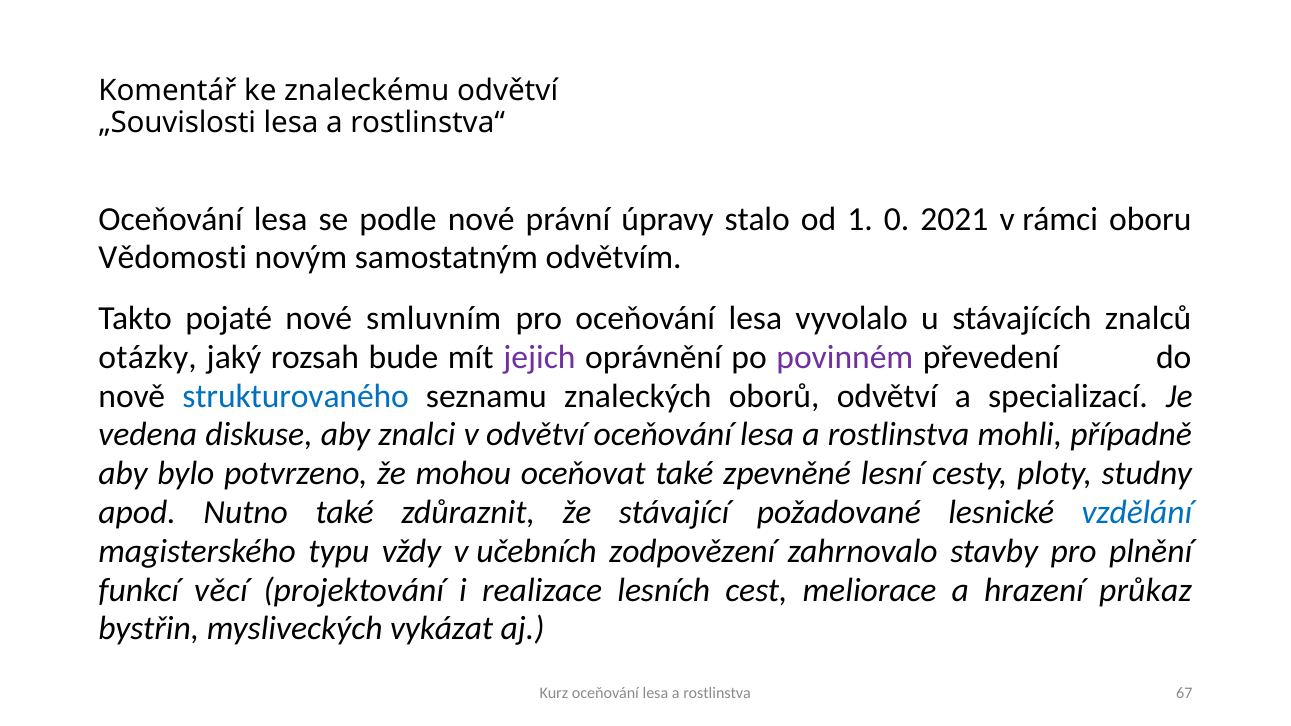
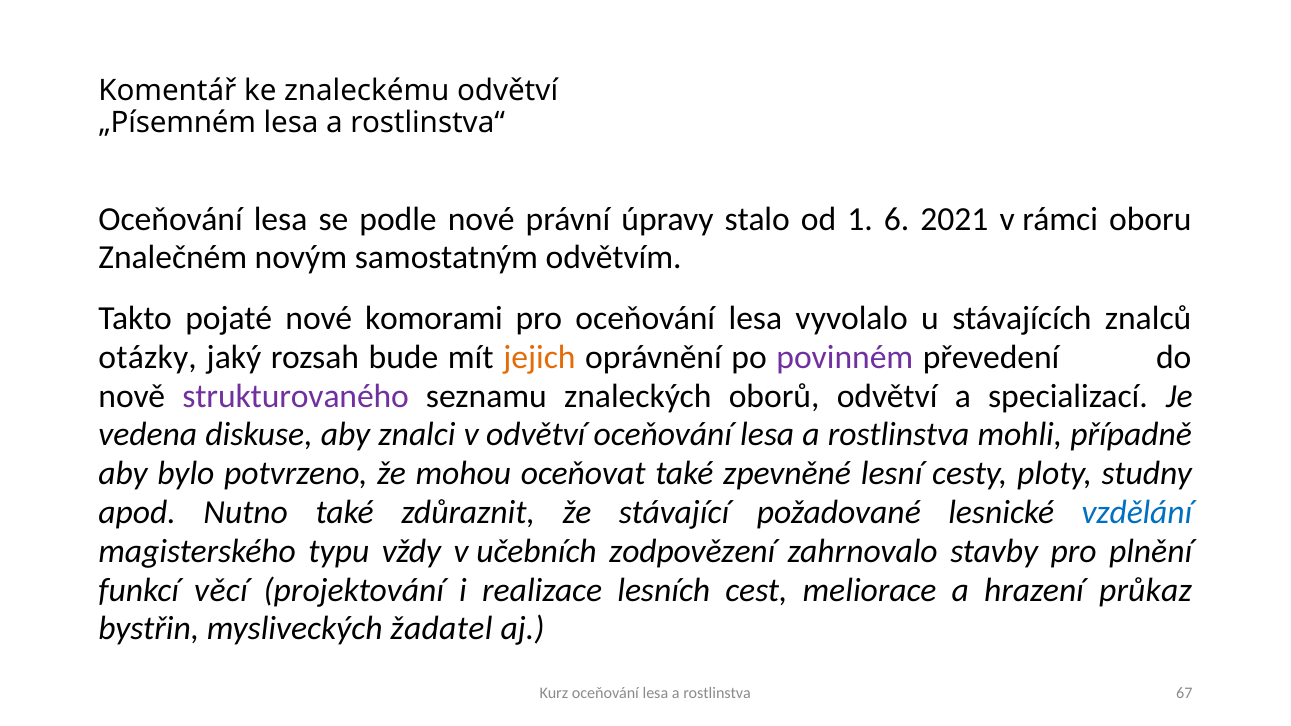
„Souvislosti: „Souvislosti -> „Písemném (177, 123)
0: 0 -> 6 (897, 219)
Vědomosti: Vědomosti -> Znalečném (173, 258)
smluvním: smluvním -> komorami (434, 318)
jejich colour: purple -> orange (539, 357)
strukturovaného colour: blue -> purple (296, 396)
vykázat: vykázat -> žadatel (441, 629)
